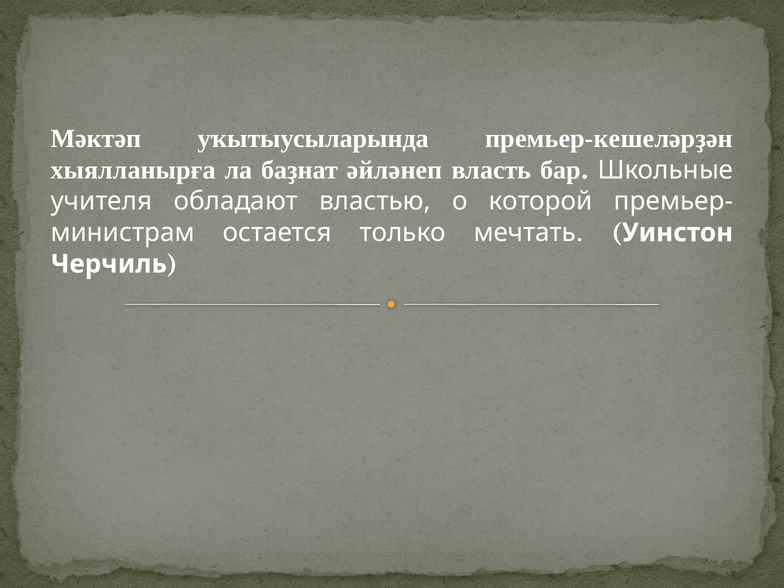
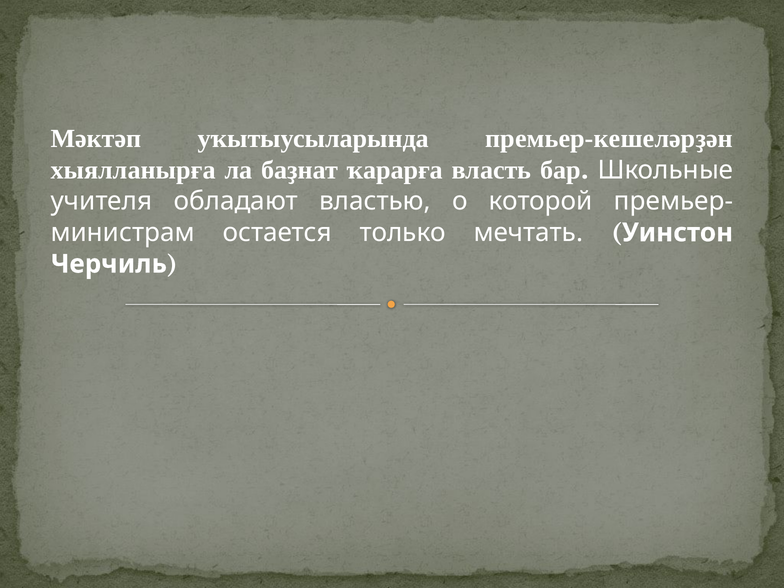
әйләнеп: әйләнеп -> ҡарарға (395, 170)
